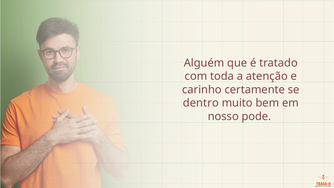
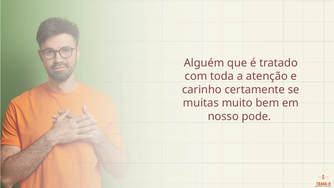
dentro: dentro -> muitas (201, 103)
